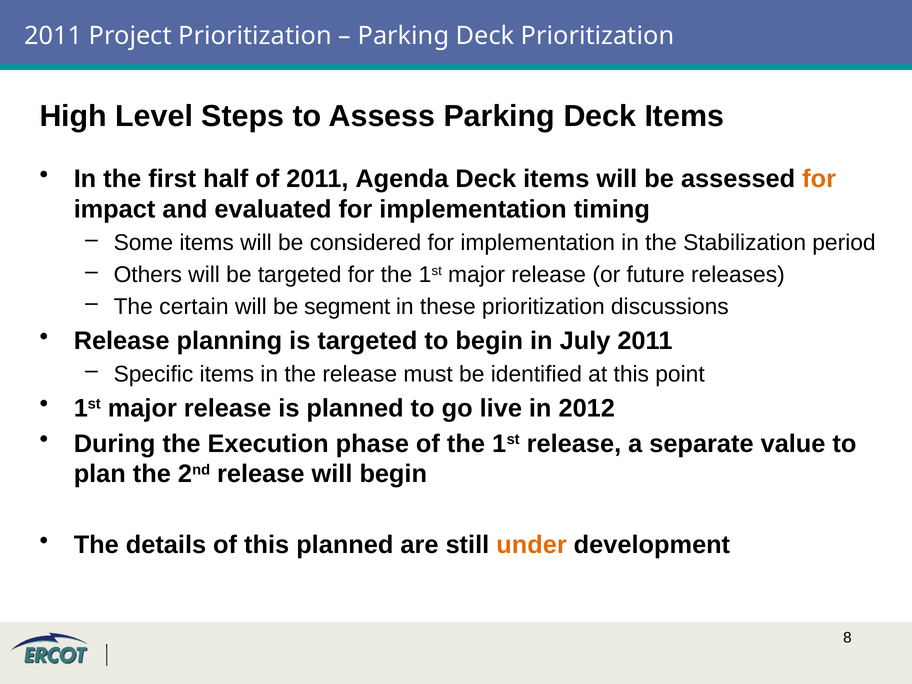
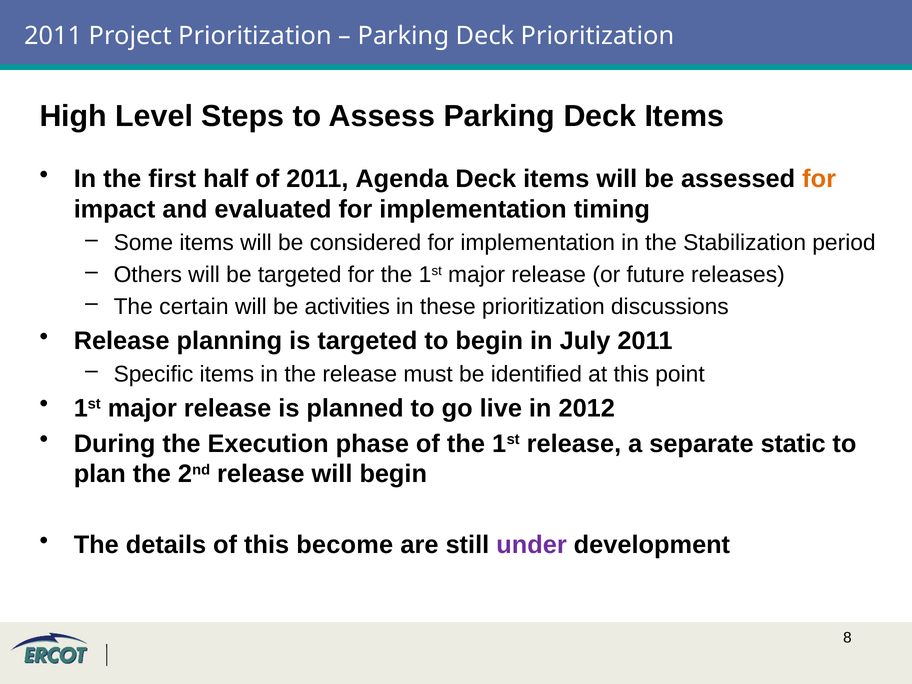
segment: segment -> activities (347, 307)
value: value -> static (793, 444)
this planned: planned -> become (345, 545)
under colour: orange -> purple (532, 545)
